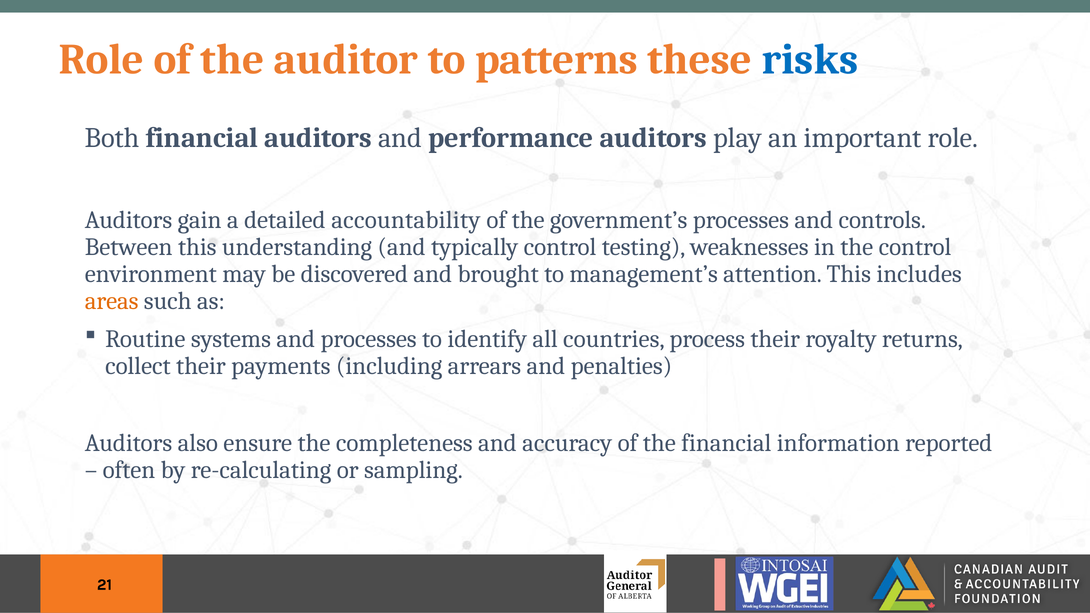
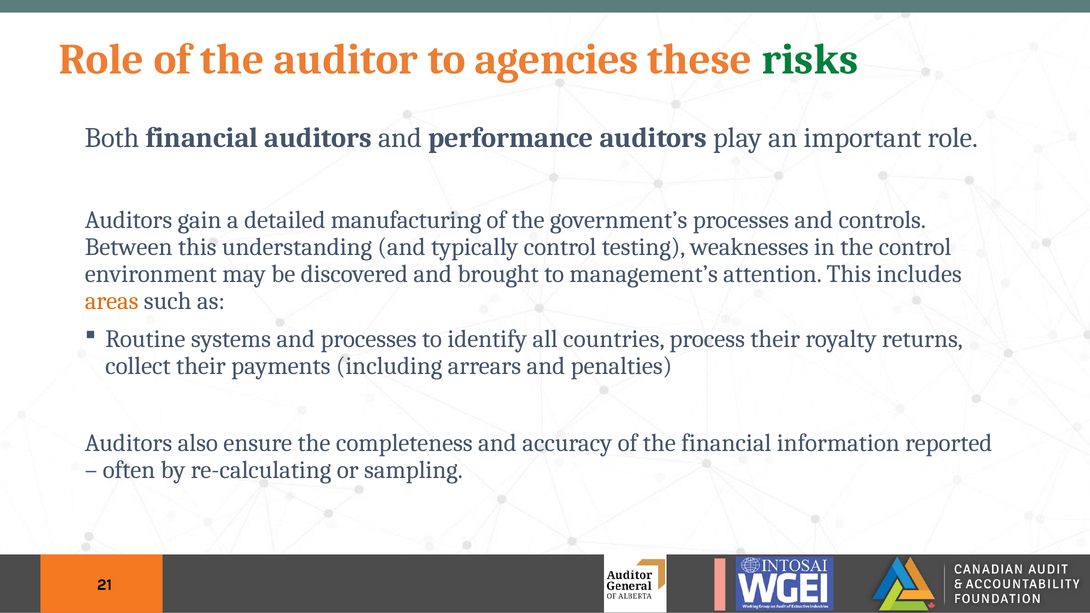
patterns: patterns -> agencies (557, 60)
risks colour: blue -> green (810, 60)
accountability: accountability -> manufacturing (406, 220)
